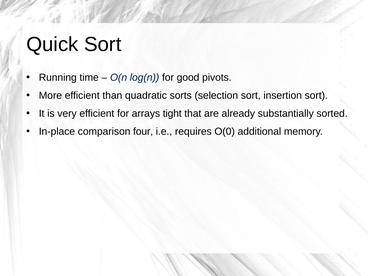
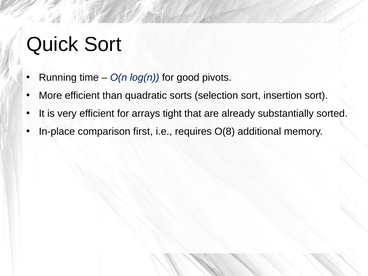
four: four -> first (143, 131)
O(0: O(0 -> O(8 (225, 131)
